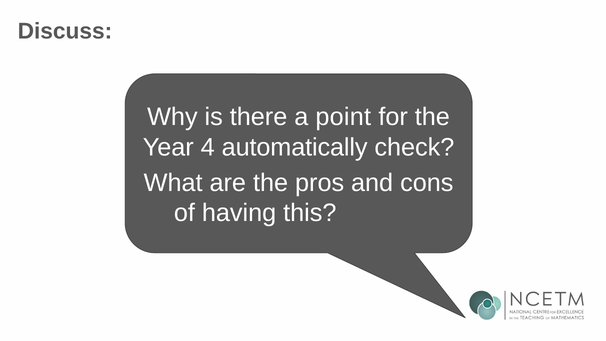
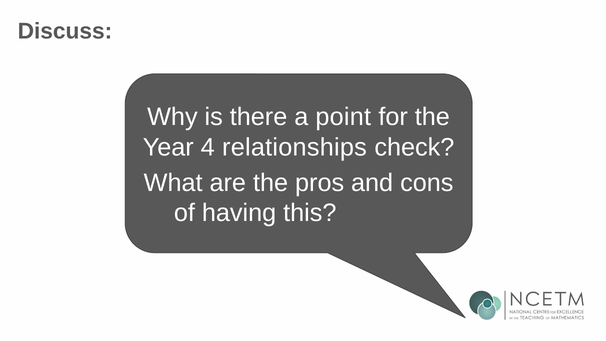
automatically: automatically -> relationships (294, 147)
